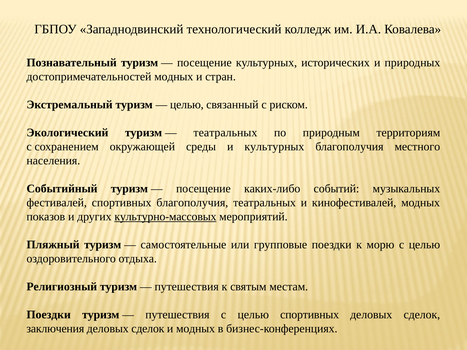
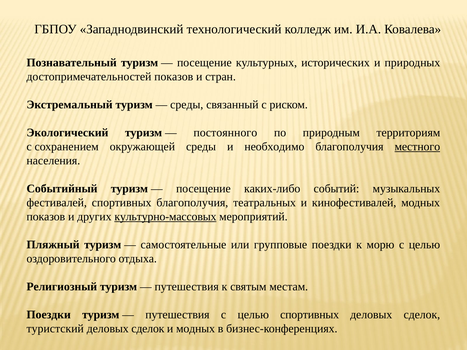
достопримечательностей модных: модных -> показов (174, 77)
целью: целью -> среды (187, 105)
театральных: театральных -> постоянного (225, 133)
и культурных: культурных -> необходимо (274, 147)
местного underline: none -> present (417, 147)
заключения: заключения -> туристский (55, 329)
